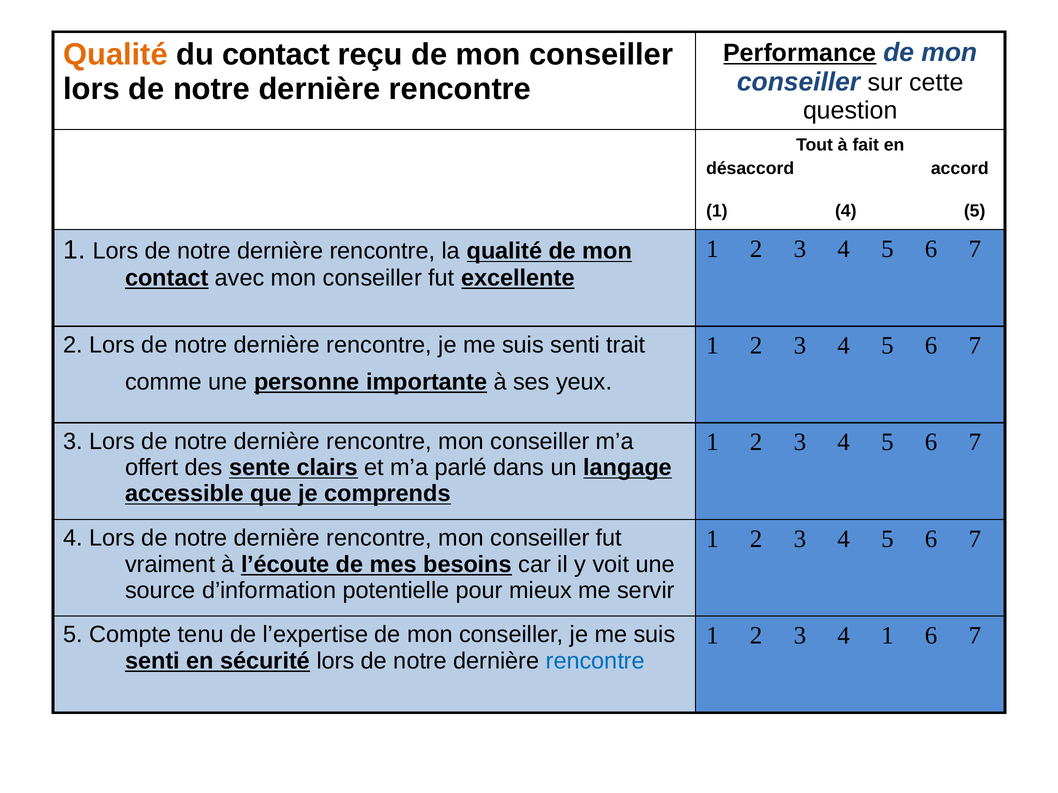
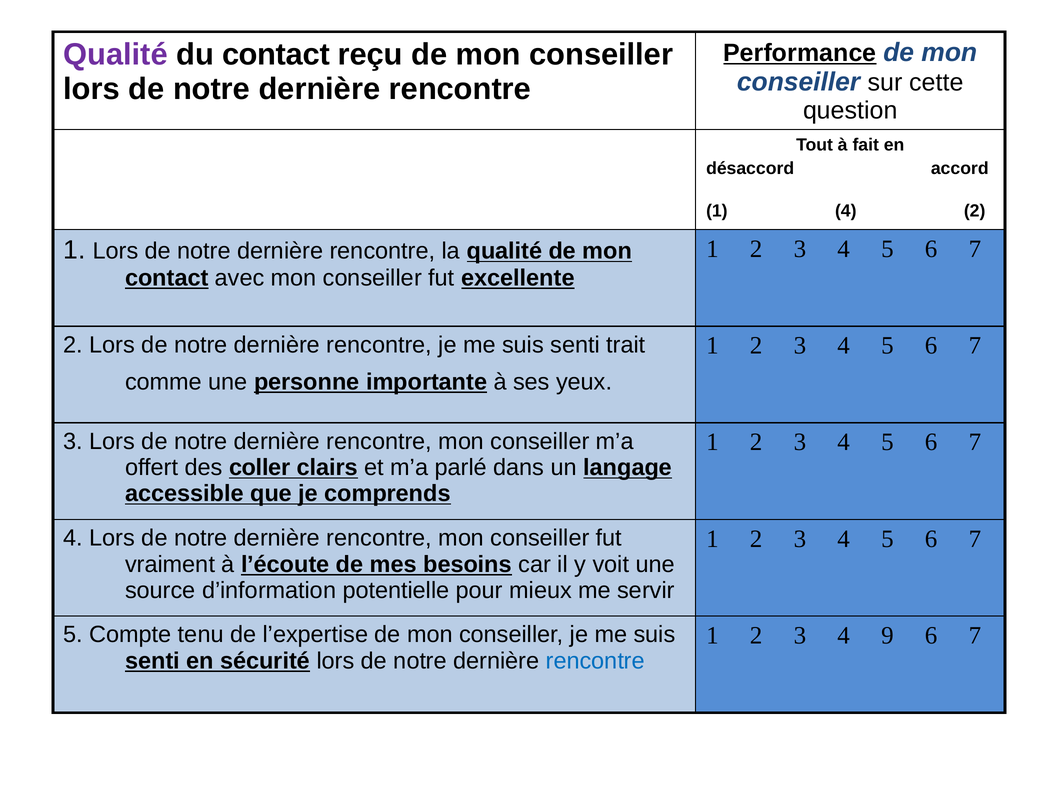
Qualité colour: orange -> purple (116, 55)
1 4 5: 5 -> 2 (975, 211)
sente: sente -> coller (260, 468)
4 1: 1 -> 9 (887, 636)
